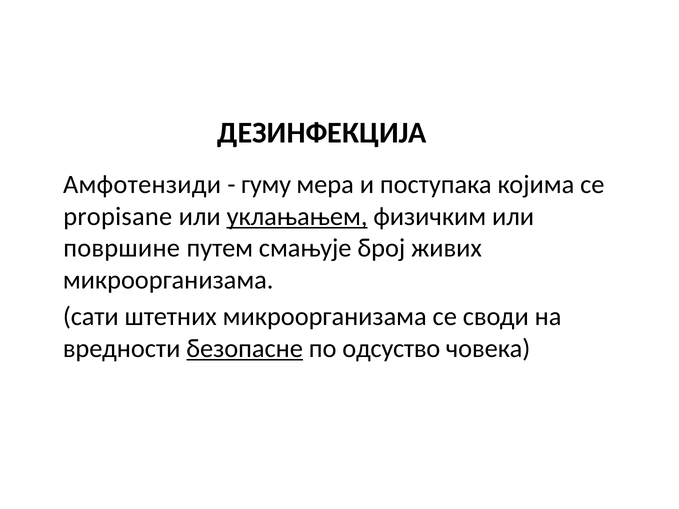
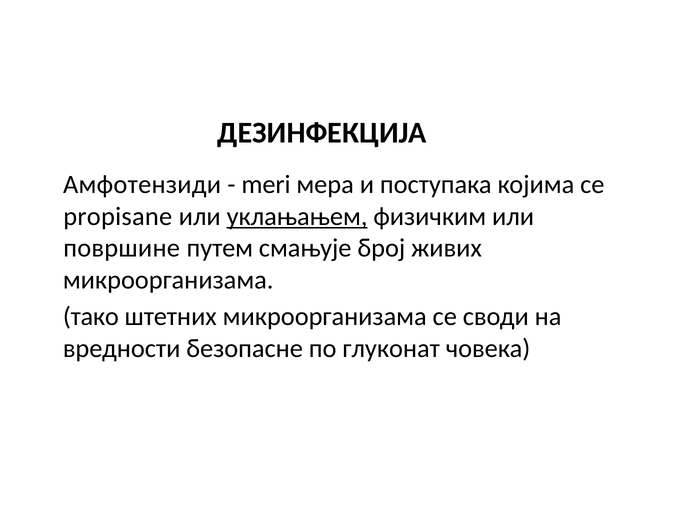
гуму: гуму -> meri (266, 185)
сати: сати -> тако (91, 317)
безопасне underline: present -> none (245, 349)
одсуство: одсуство -> глуконат (391, 349)
